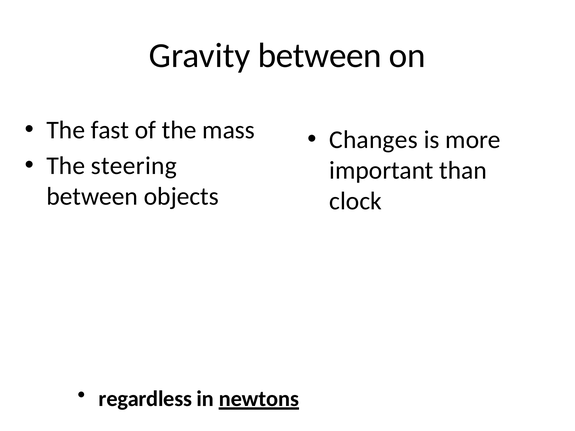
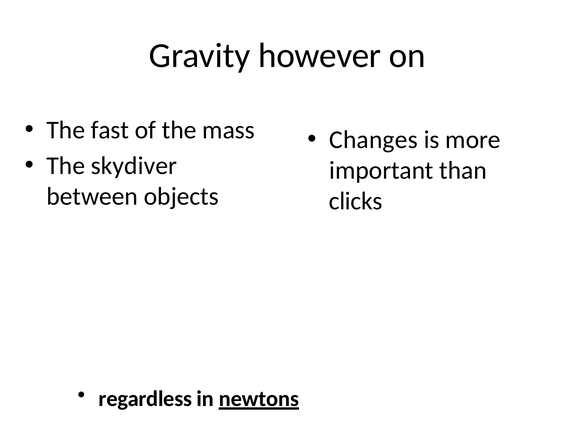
Gravity between: between -> however (320, 56)
steering: steering -> skydiver (134, 166)
clock: clock -> clicks (356, 201)
